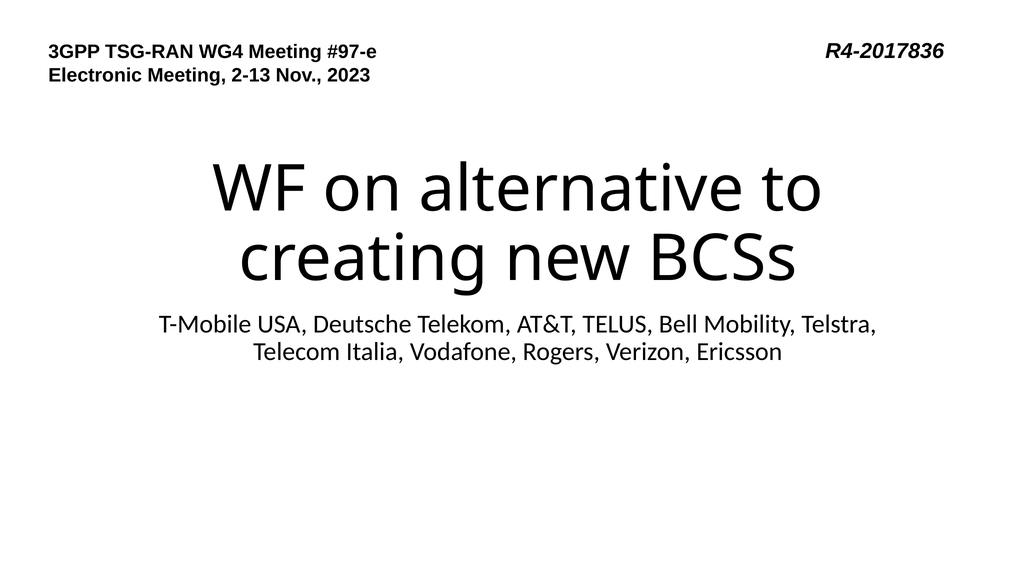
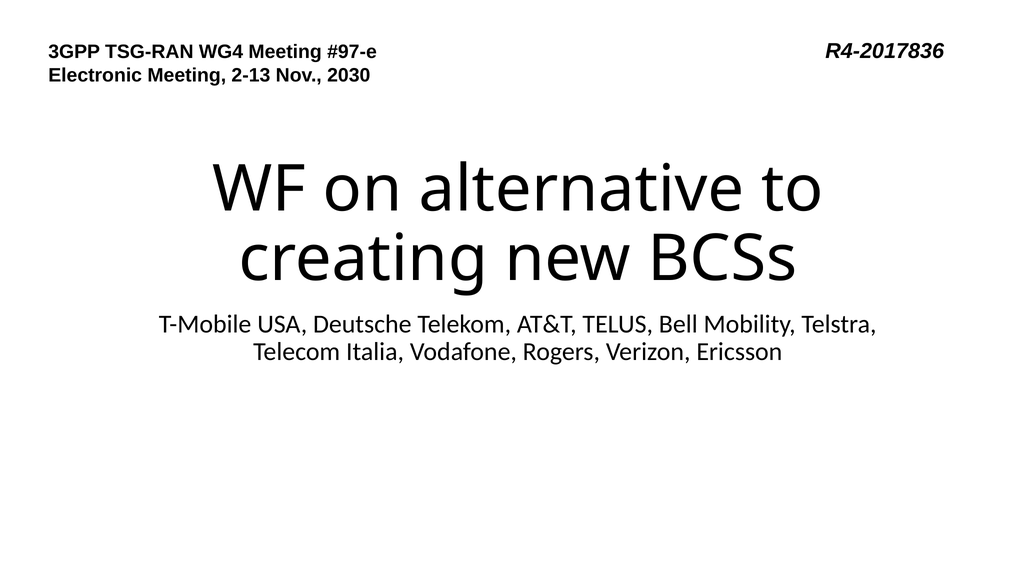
2023: 2023 -> 2030 (349, 75)
